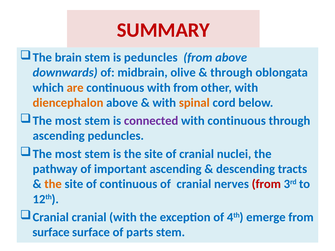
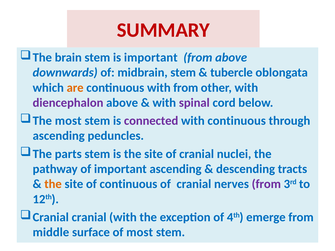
is peduncles: peduncles -> important (151, 58)
midbrain olive: olive -> stem (183, 73)
through: through -> tubercle (231, 73)
diencephalon colour: orange -> purple (68, 103)
spinal colour: orange -> purple (194, 103)
most: most -> parts (68, 154)
from colour: red -> purple (266, 184)
surface: surface -> middle (51, 232)
of parts: parts -> most (140, 232)
